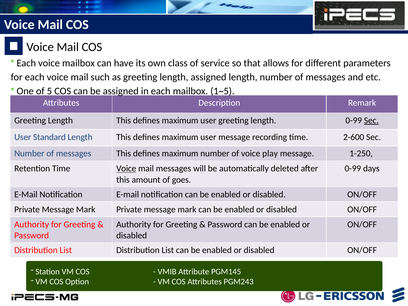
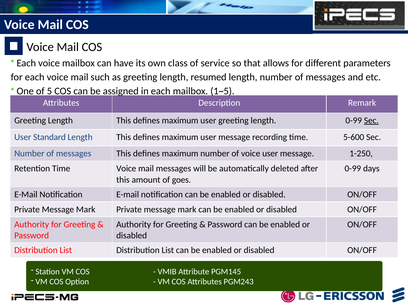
length assigned: assigned -> resumed (209, 77)
2-600: 2-600 -> 5-600 (354, 137)
voice play: play -> user (270, 154)
Voice underline: present -> none (126, 169)
